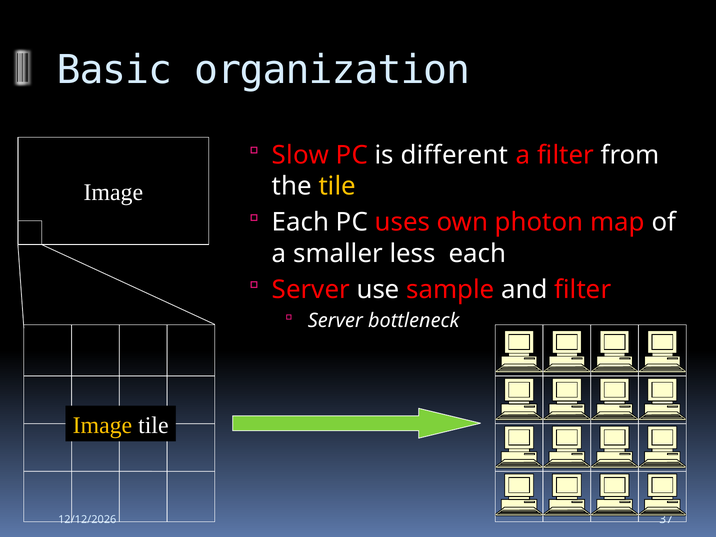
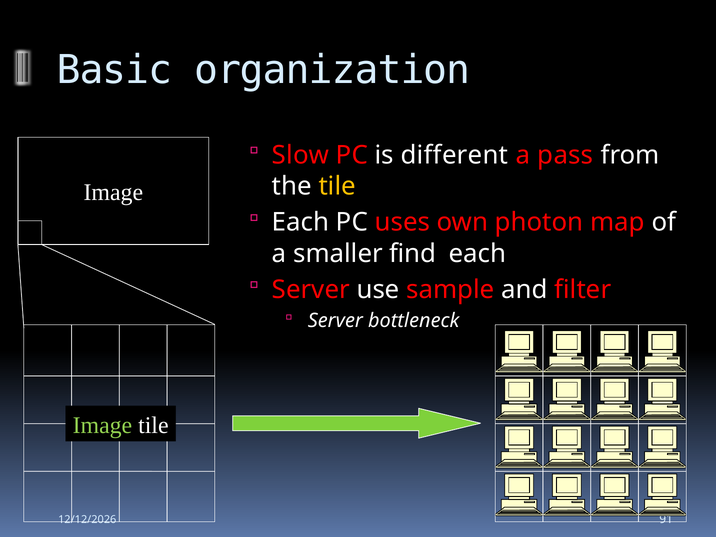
a filter: filter -> pass (565, 155)
less: less -> find (413, 254)
Image colour: yellow -> light green (102, 425)
37: 37 -> 91 (666, 519)
